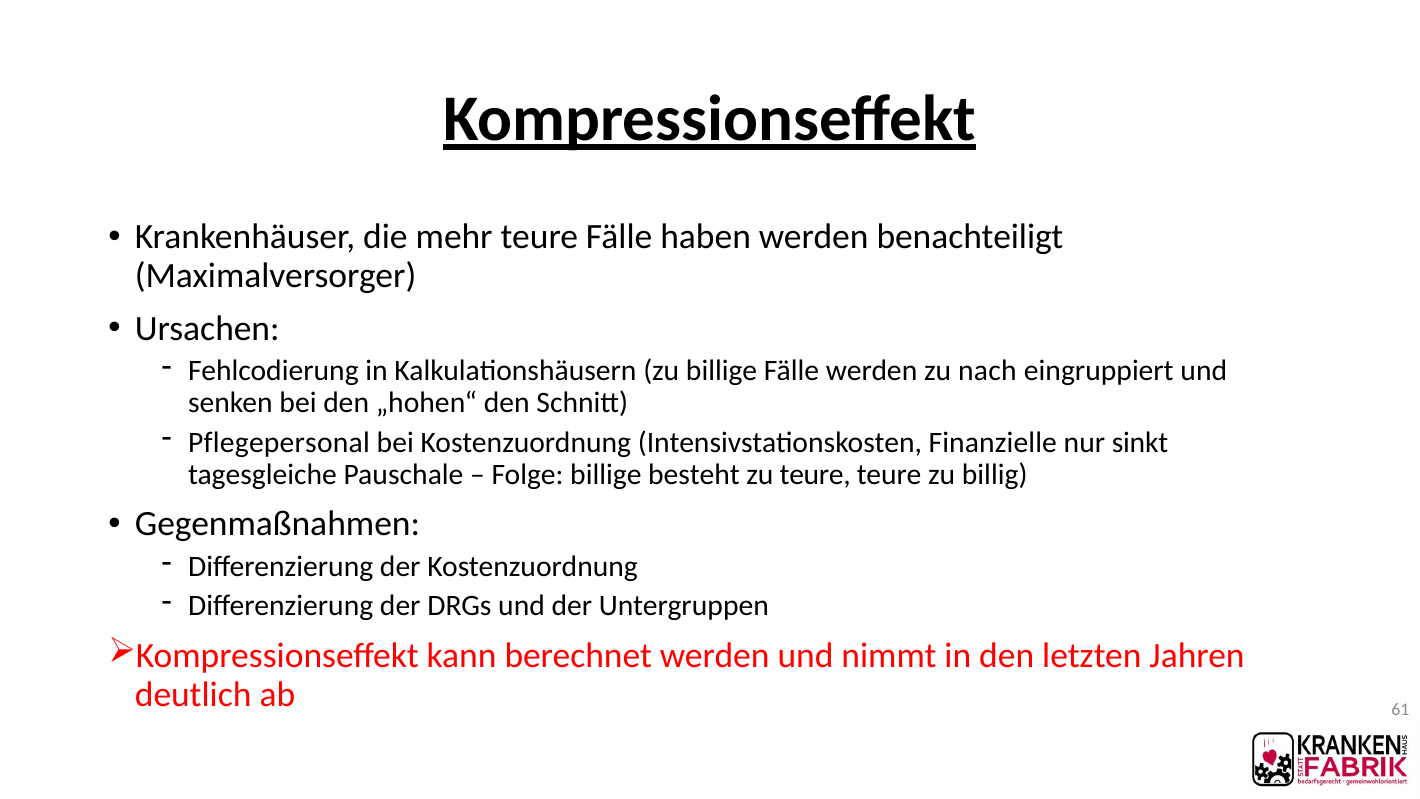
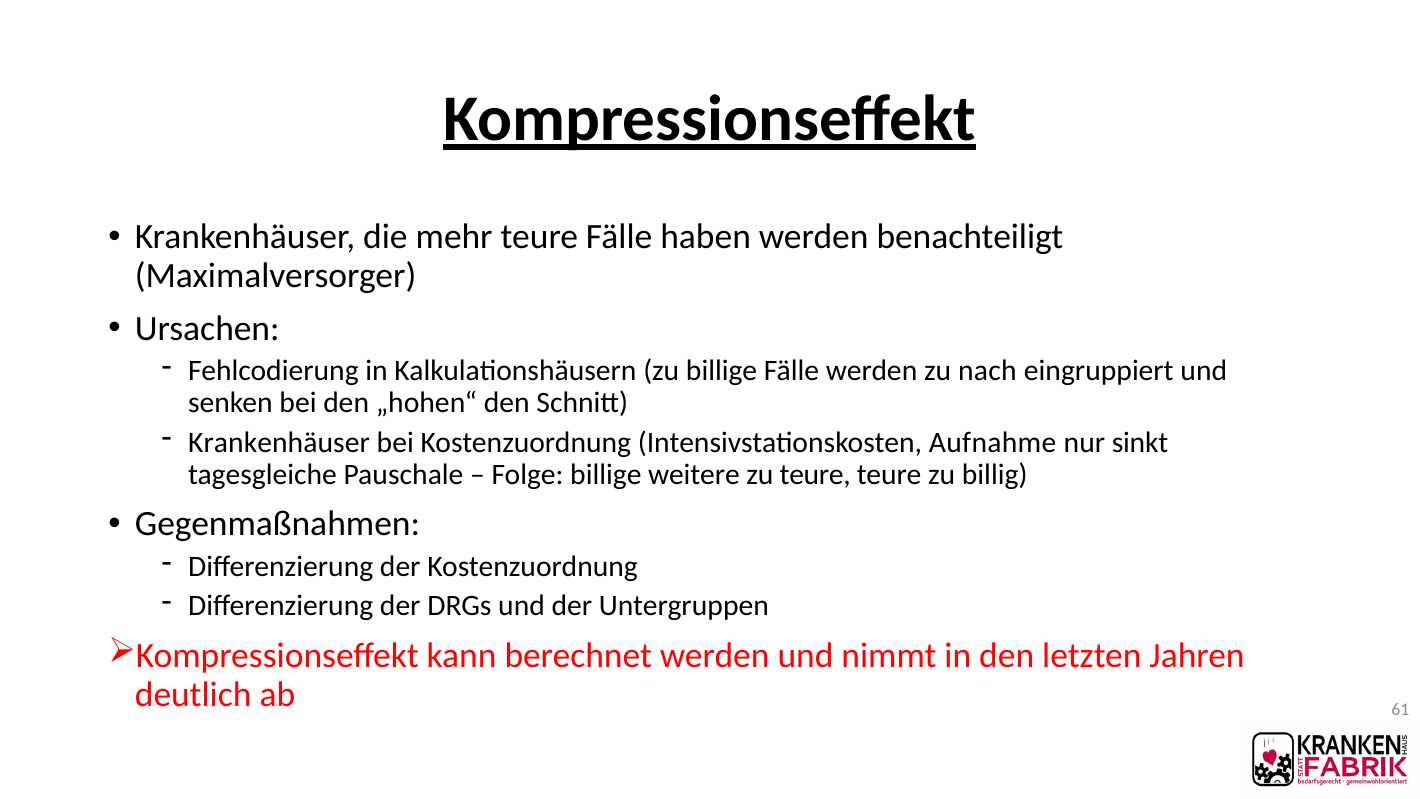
Pflegepersonal: Pflegepersonal -> Krankenhäuser (279, 442)
Finanzielle: Finanzielle -> Aufnahme (993, 442)
besteht: besteht -> weitere (694, 474)
